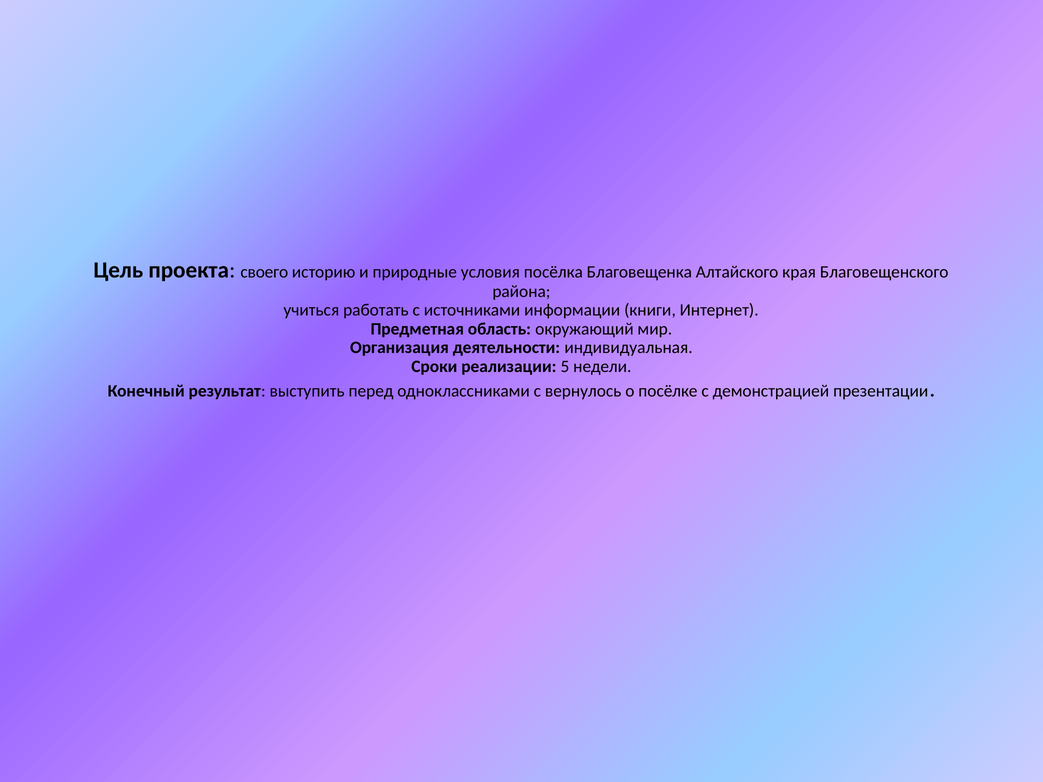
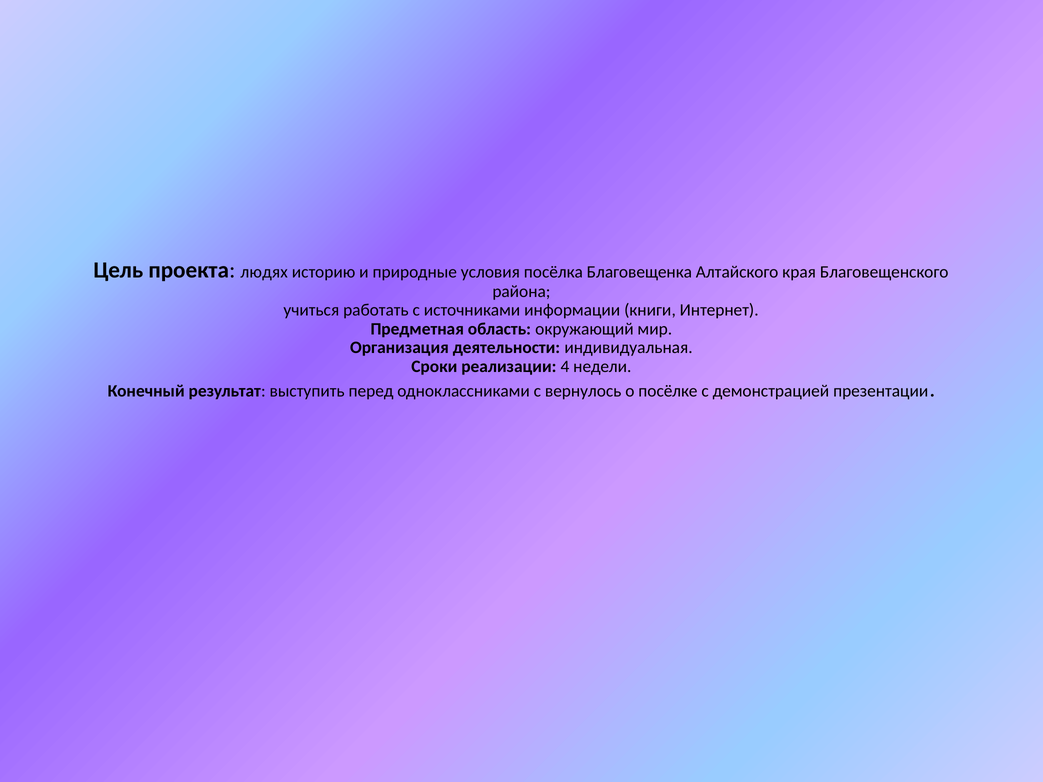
своего: своего -> людях (264, 272)
5: 5 -> 4 (565, 367)
